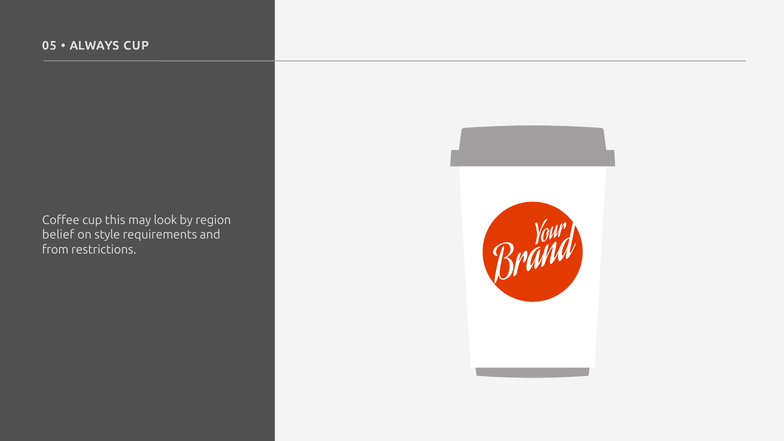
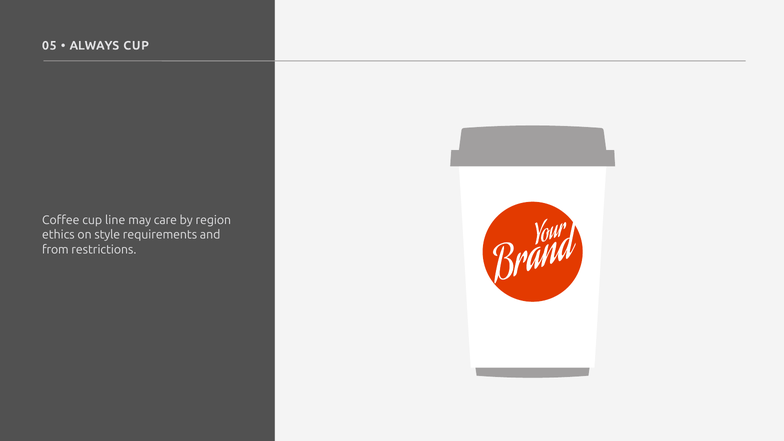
this: this -> line (115, 220)
look: look -> care (165, 220)
belief: belief -> ethics (58, 235)
